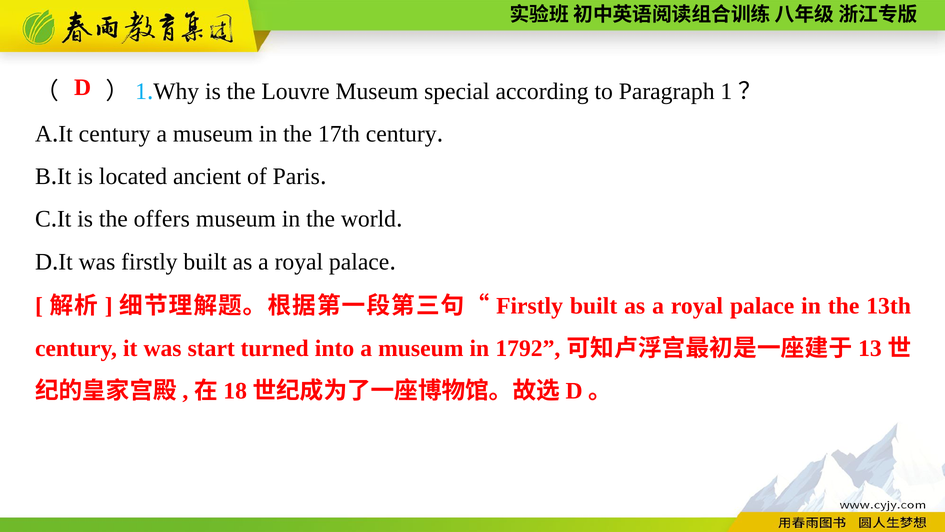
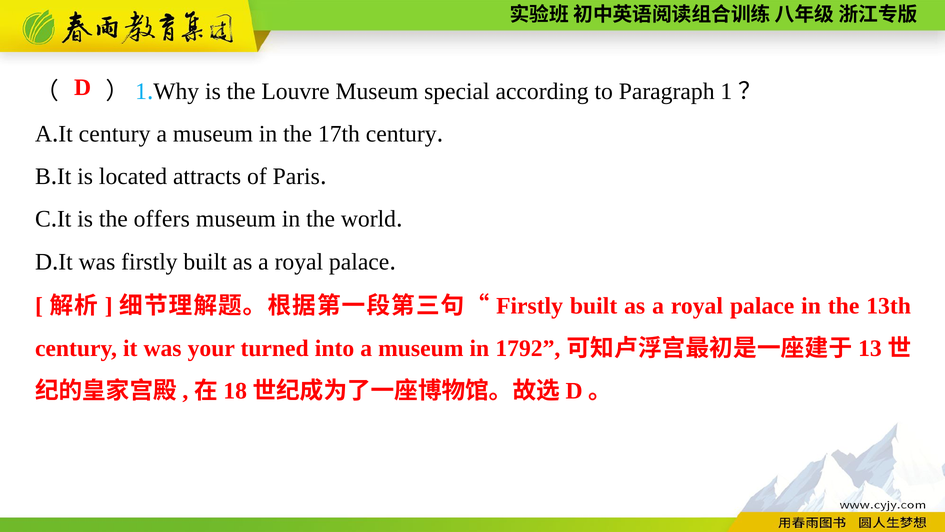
ancient: ancient -> attracts (207, 176)
start: start -> your (211, 348)
